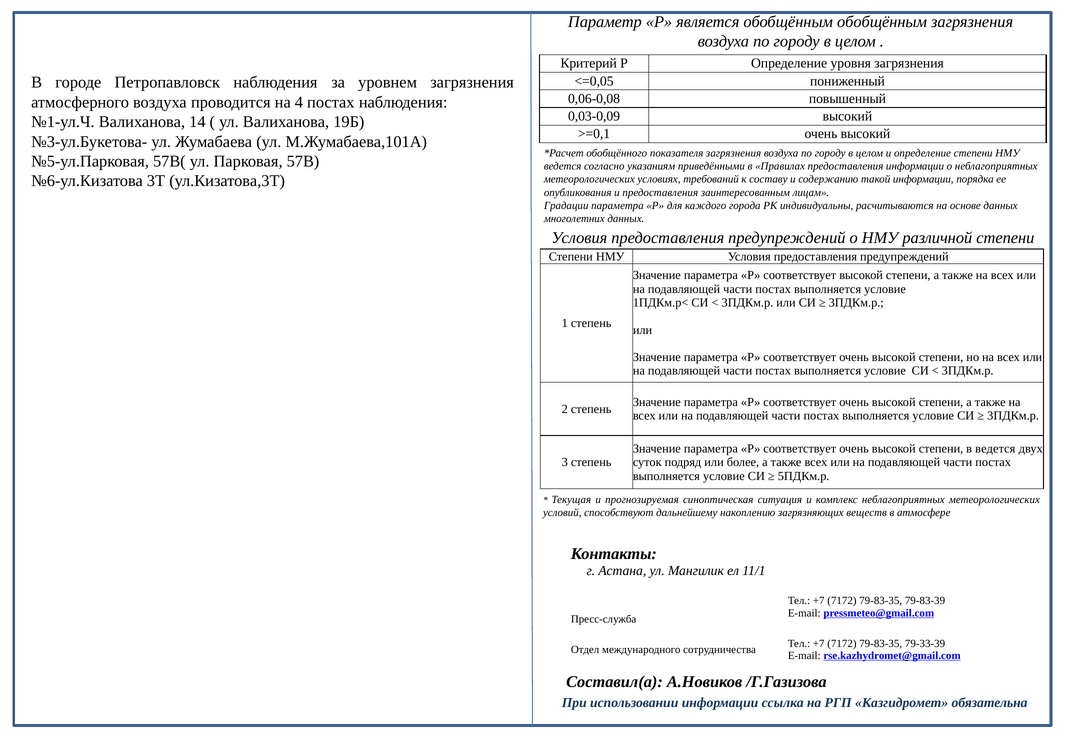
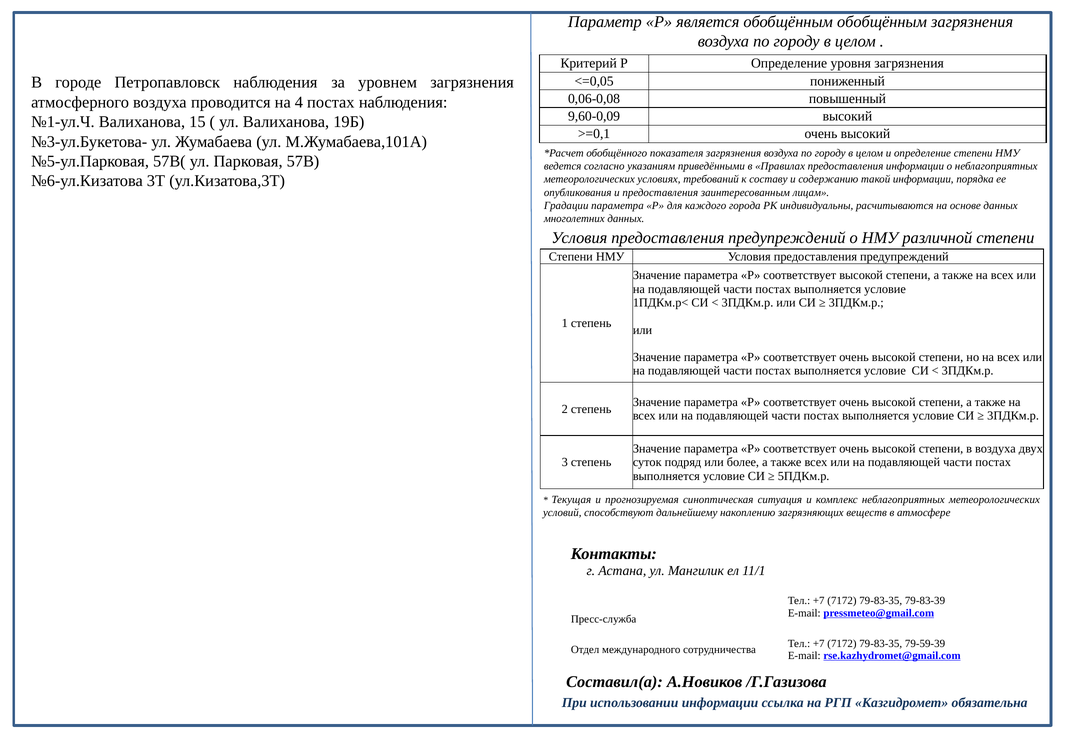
0,03-0,09: 0,03-0,09 -> 9,60-0,09 (594, 116)
14: 14 -> 15 (197, 122)
в ведется: ведется -> воздуха (995, 448)
79-33-39: 79-33-39 -> 79-59-39 (925, 643)
